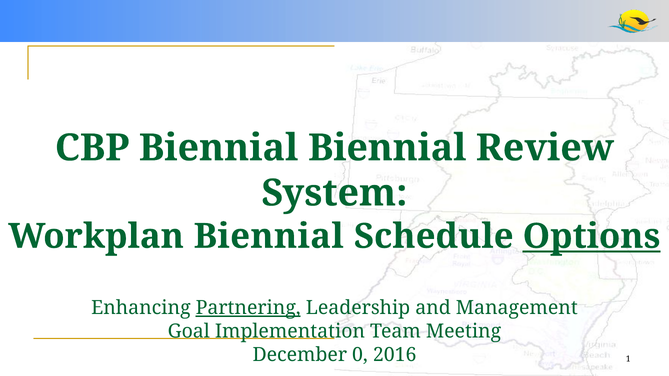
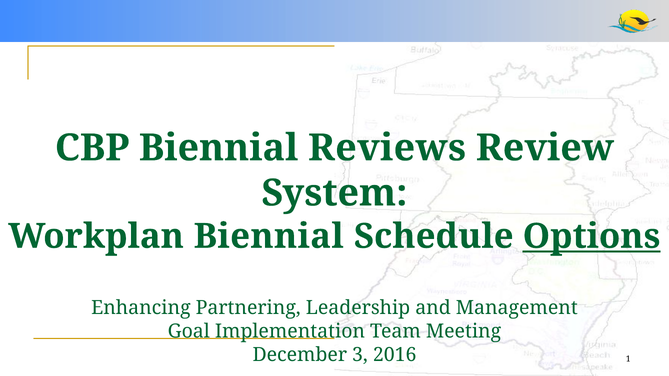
Biennial Biennial: Biennial -> Reviews (387, 148)
Partnering underline: present -> none (248, 308)
0: 0 -> 3 (360, 355)
